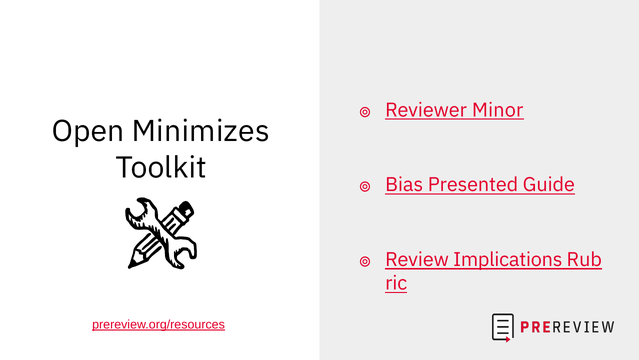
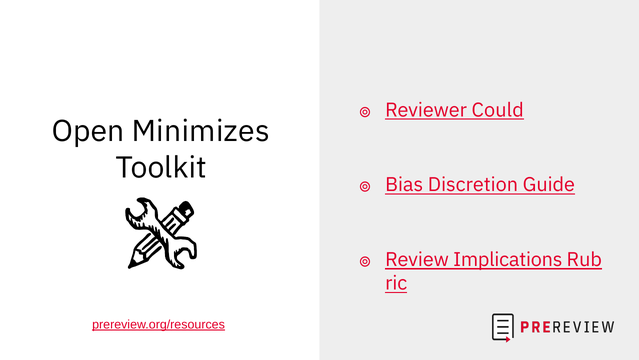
Minor: Minor -> Could (498, 110)
Presented: Presented -> Discretion (473, 185)
